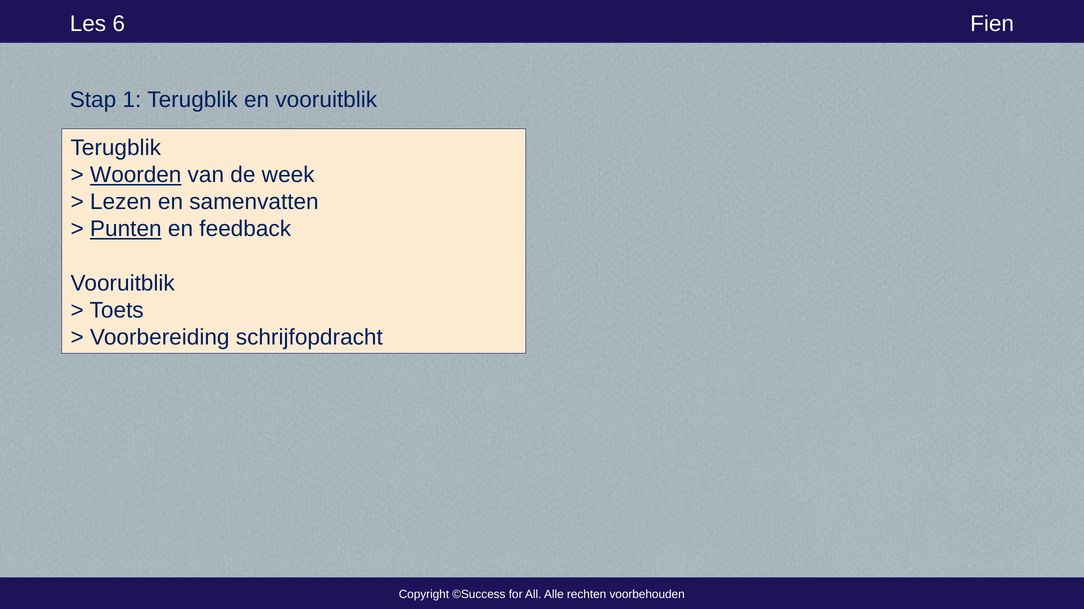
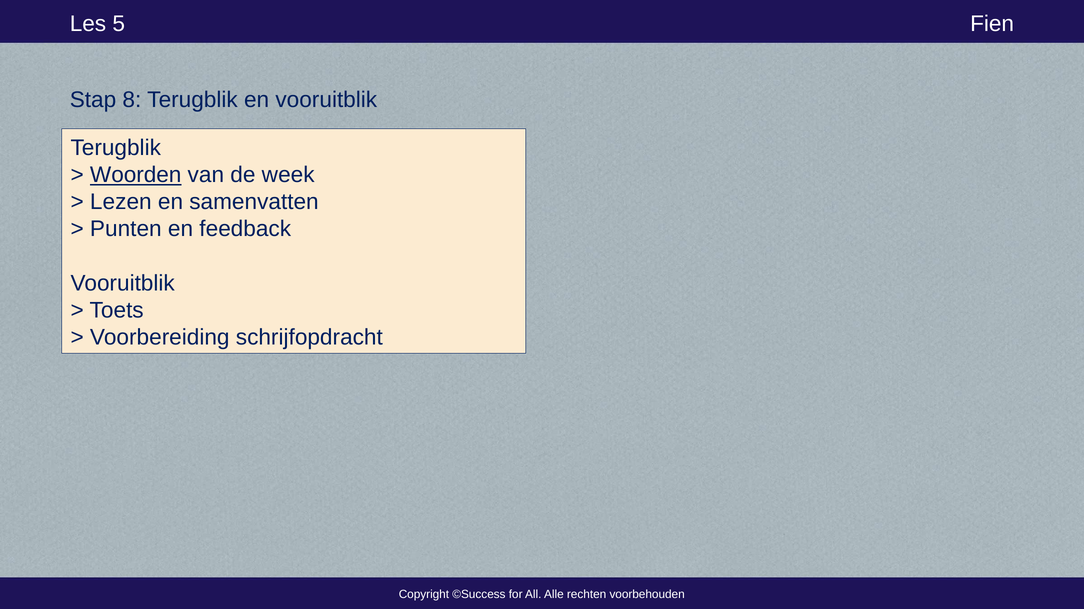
6: 6 -> 5 (119, 24)
1: 1 -> 8 (132, 100)
Punten underline: present -> none (126, 229)
